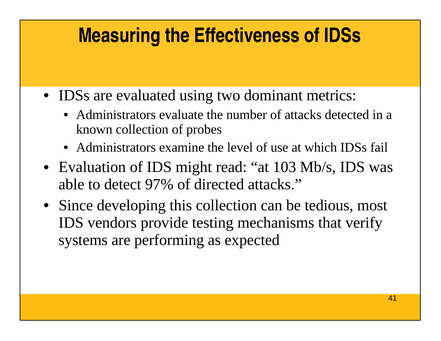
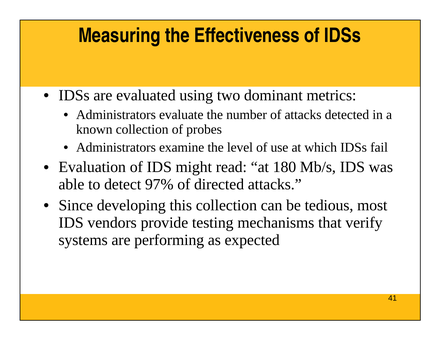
103: 103 -> 180 (284, 167)
